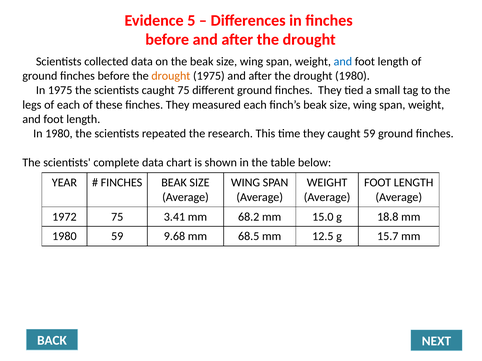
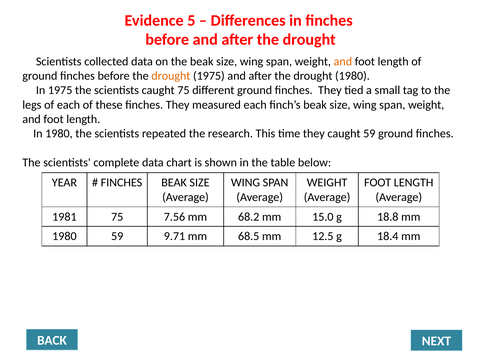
and colour: blue -> orange (343, 62)
1972: 1972 -> 1981 (64, 217)
3.41: 3.41 -> 7.56 (174, 217)
9.68: 9.68 -> 9.71 (174, 237)
15.7: 15.7 -> 18.4 (388, 237)
